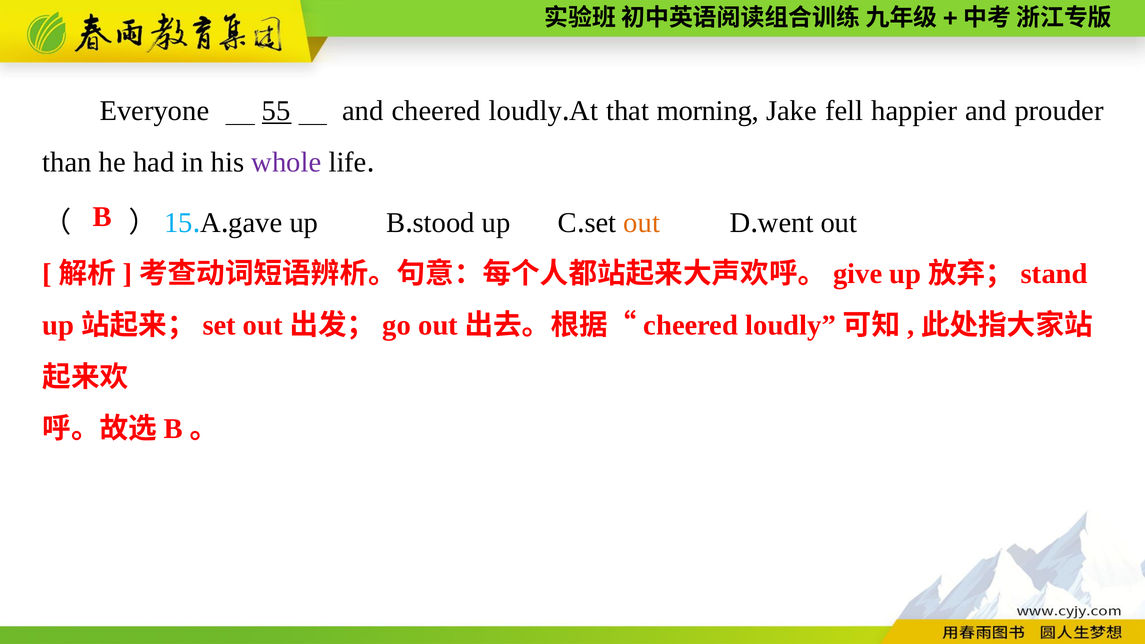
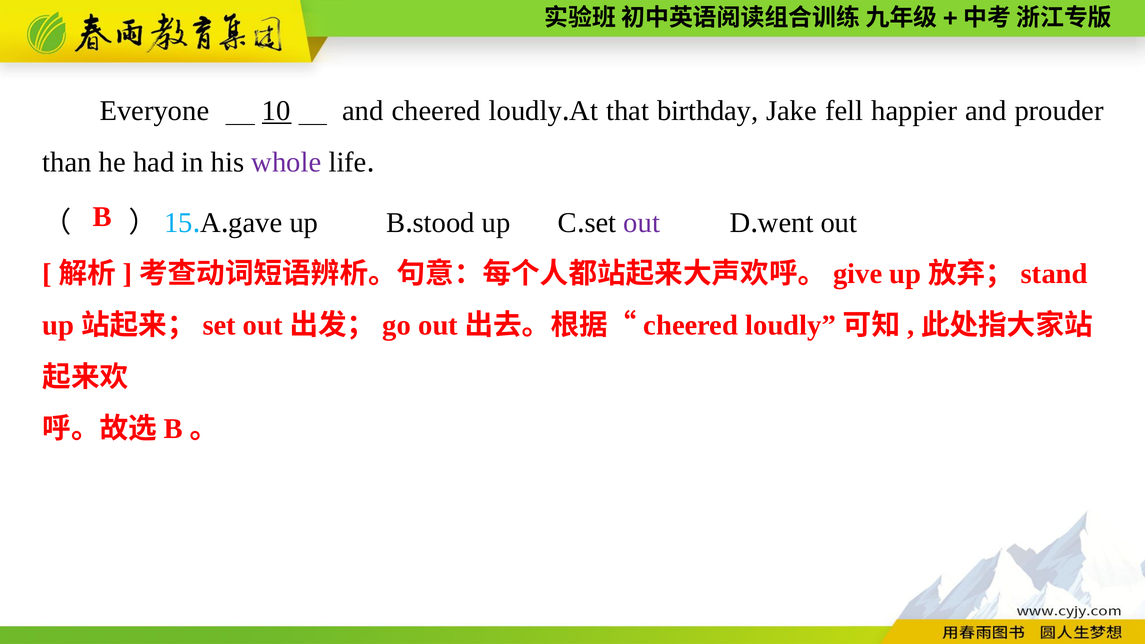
55: 55 -> 10 (276, 111)
morning: morning -> birthday (708, 111)
out colour: orange -> purple (642, 223)
